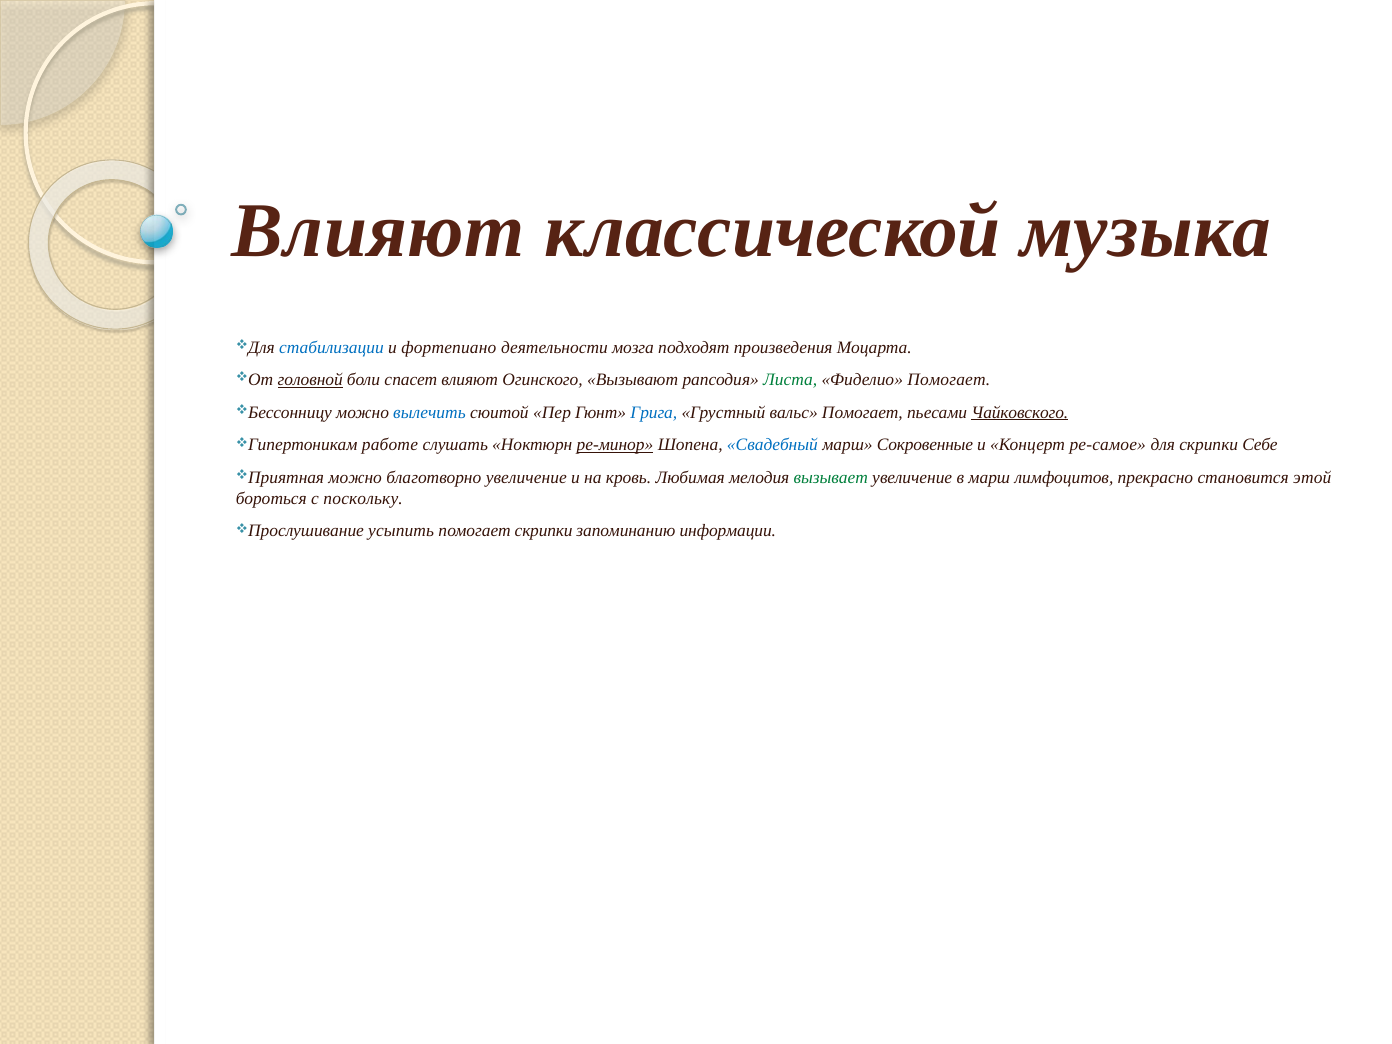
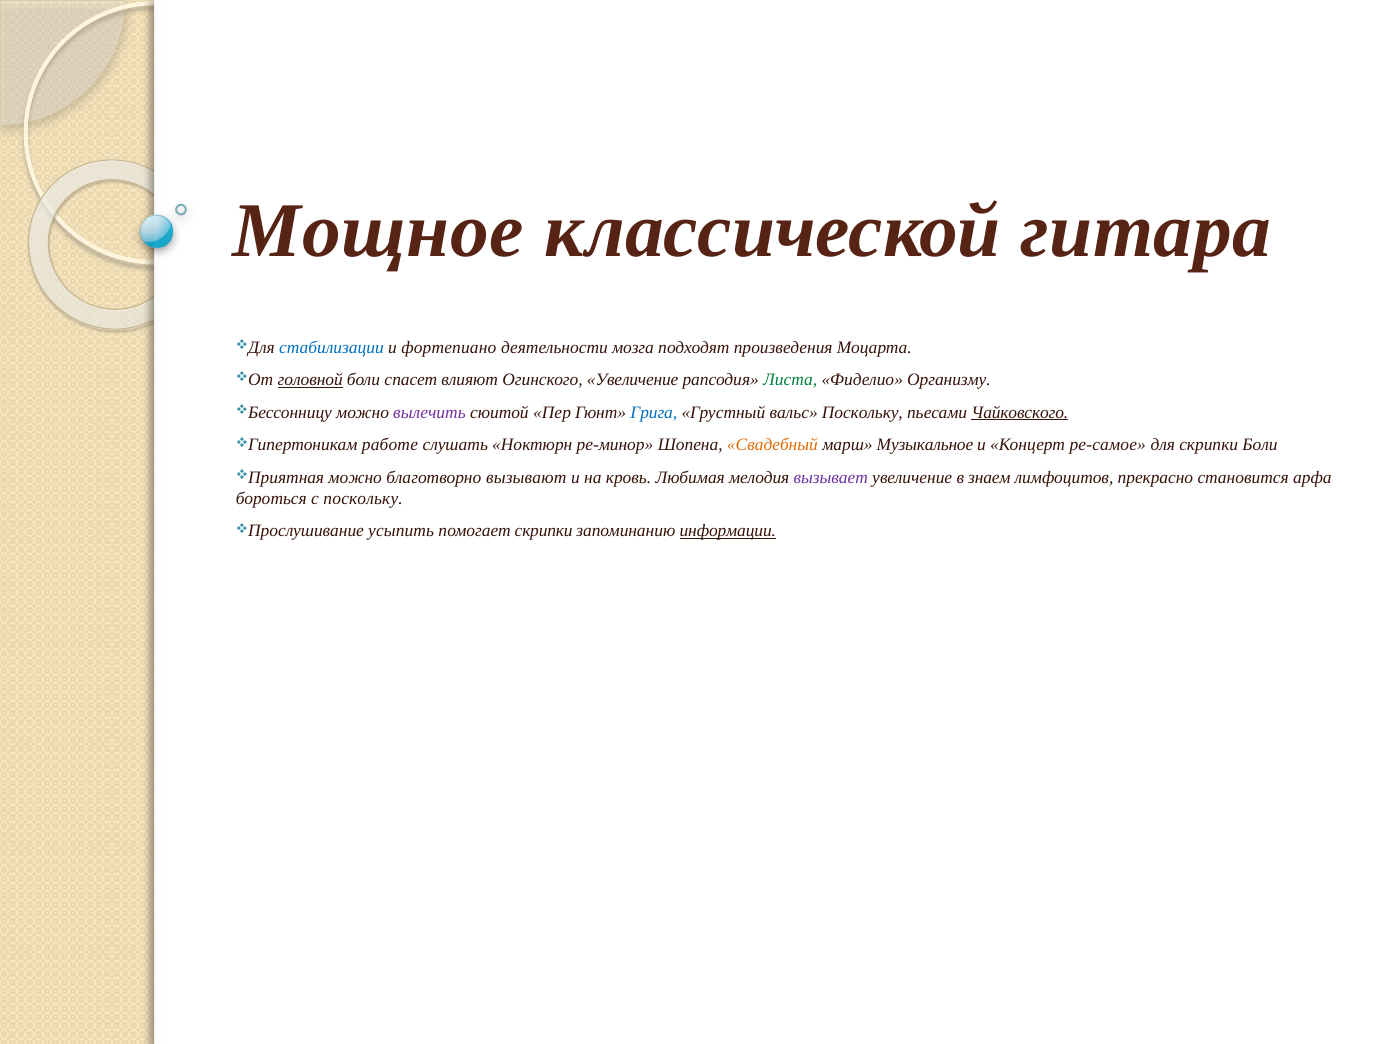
Влияют: Влияют -> Мощное (378, 231)
музыка: музыка -> гитара (1146, 231)
Огинского Вызывают: Вызывают -> Увеличение (633, 380)
Фиделио Помогает: Помогает -> Организму (949, 380)
вылечить colour: blue -> purple (429, 412)
вальс Помогает: Помогает -> Поскольку (862, 412)
ре-минор underline: present -> none (615, 445)
Свадебный colour: blue -> orange (772, 445)
Сокровенные: Сокровенные -> Музыкальное (925, 445)
скрипки Себе: Себе -> Боли (1260, 445)
благотворно увеличение: увеличение -> вызывают (526, 478)
вызывает colour: green -> purple (831, 478)
в марш: марш -> знаем (989, 478)
этой: этой -> арфа (1312, 478)
информации underline: none -> present (728, 531)
